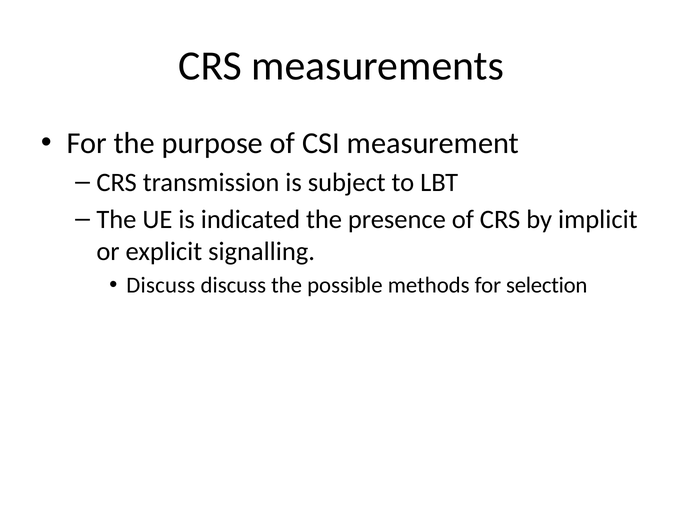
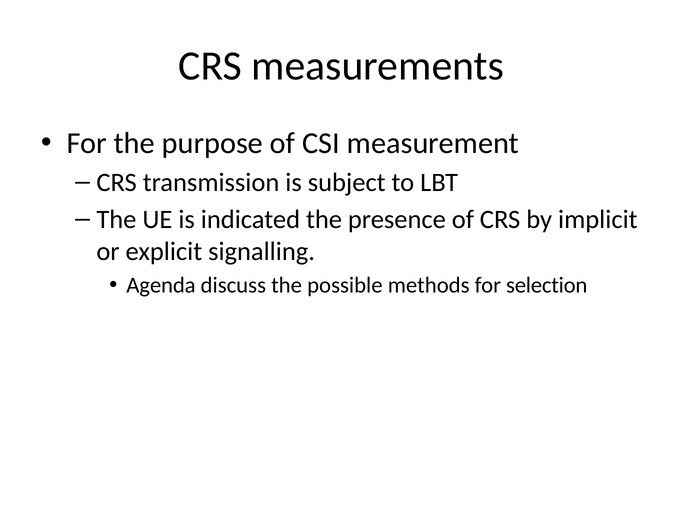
Discuss: Discuss -> Agenda (161, 286)
